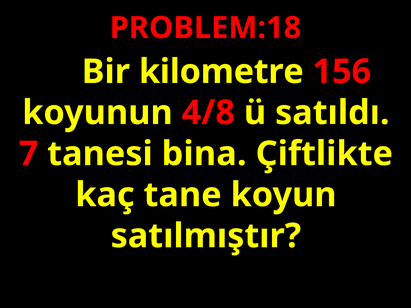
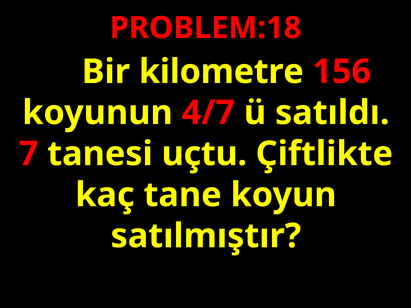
4/8: 4/8 -> 4/7 (208, 113)
bina: bina -> uçtu (204, 154)
